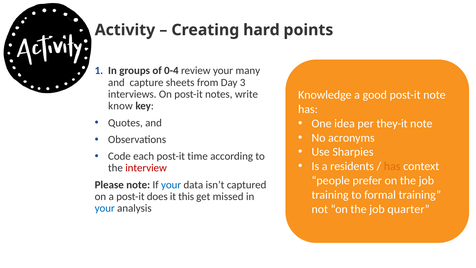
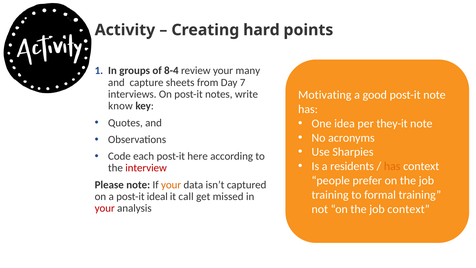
0-4: 0-4 -> 8-4 (171, 71)
3: 3 -> 7 (243, 82)
Knowledge: Knowledge -> Motivating (325, 95)
time: time -> here (198, 156)
your colour: blue -> orange (171, 185)
does: does -> ideal (157, 196)
this: this -> call (186, 196)
your colour: blue -> red (105, 208)
job quarter: quarter -> context (409, 209)
